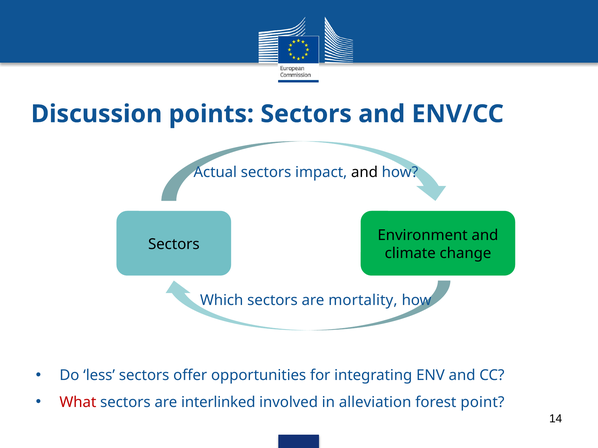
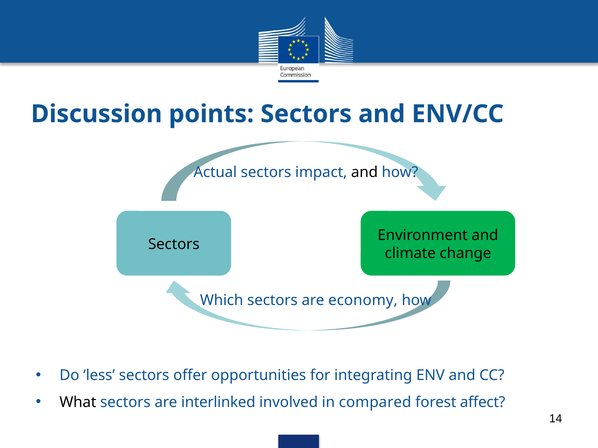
mortality: mortality -> economy (363, 301)
What colour: red -> black (78, 403)
alleviation: alleviation -> compared (375, 403)
point: point -> affect (483, 403)
